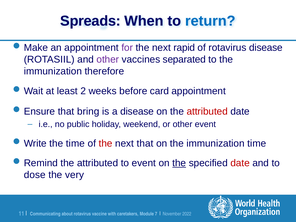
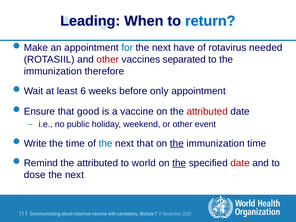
Spreads: Spreads -> Leading (90, 21)
for colour: purple -> blue (127, 48)
rapid: rapid -> have (184, 48)
rotavirus disease: disease -> needed (266, 48)
other colour: purple -> red (108, 59)
2: 2 -> 6 (83, 91)
card: card -> only (159, 91)
bring: bring -> good (88, 111)
a disease: disease -> vaccine (137, 111)
the colour: red -> blue (106, 143)
the underline: none -> present (177, 143)
to event: event -> world (144, 163)
very: very -> next (74, 175)
